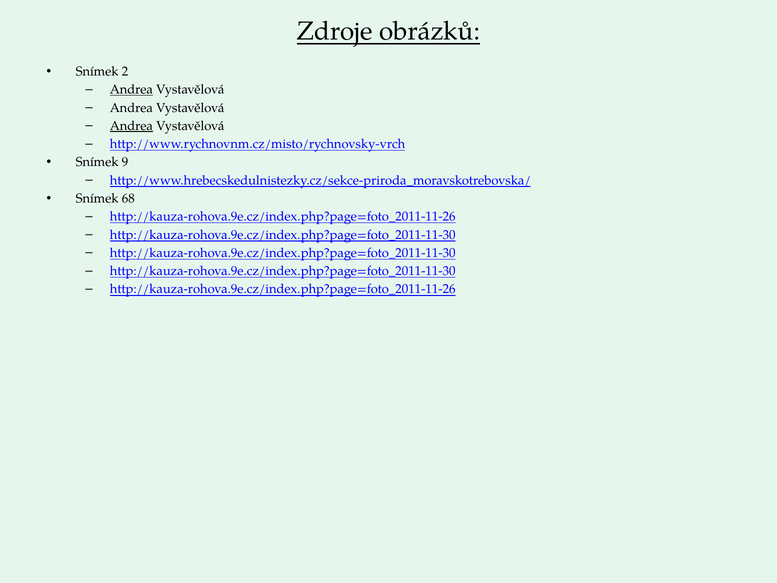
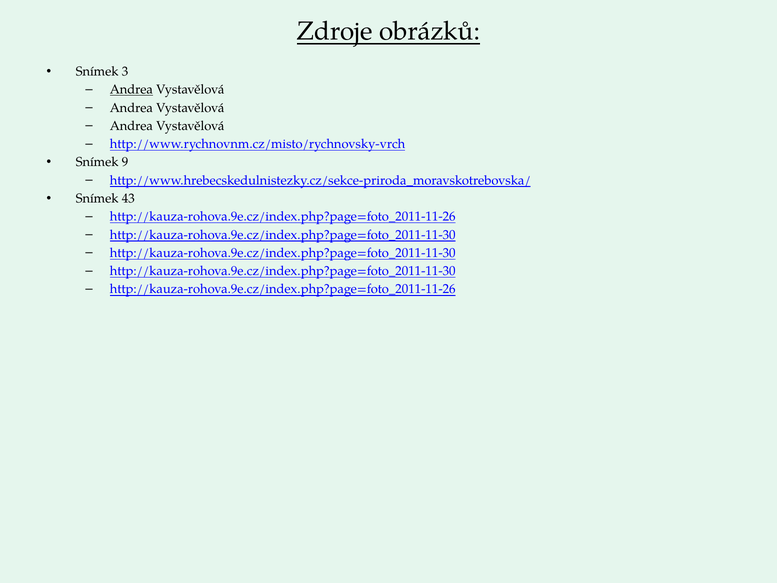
2: 2 -> 3 (125, 71)
Andrea underline: present -> none (131, 126)
68: 68 -> 43 (128, 198)
